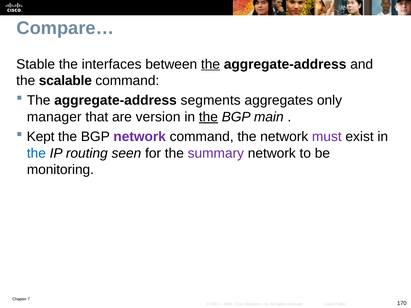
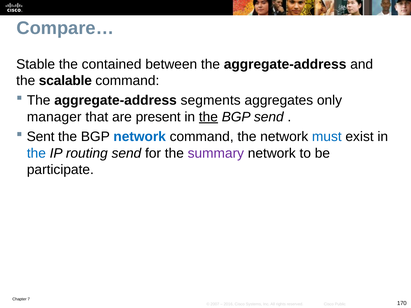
interfaces: interfaces -> contained (112, 64)
the underline: present -> none (210, 64)
version: version -> present (158, 117)
BGP main: main -> send (269, 117)
Kept: Kept -> Sent (41, 137)
network colour: purple -> blue (140, 137)
must colour: purple -> blue (327, 137)
routing seen: seen -> send (126, 153)
monitoring: monitoring -> participate (60, 170)
